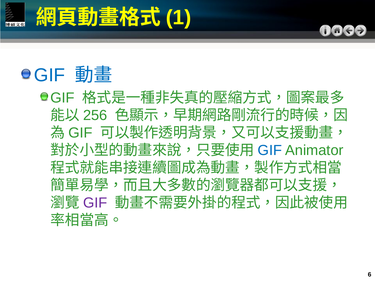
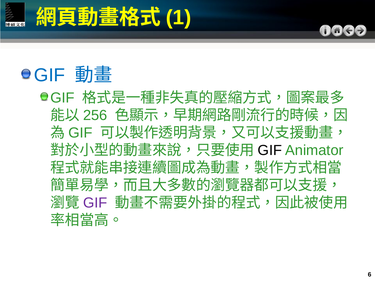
GIF colour: blue -> black (270, 150)
